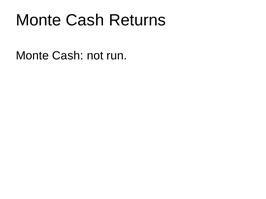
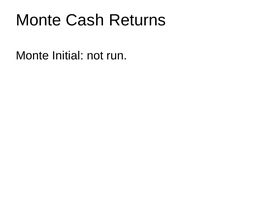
Cash: Cash -> Initial (68, 56)
